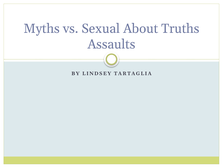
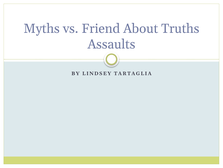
Sexual: Sexual -> Friend (101, 28)
